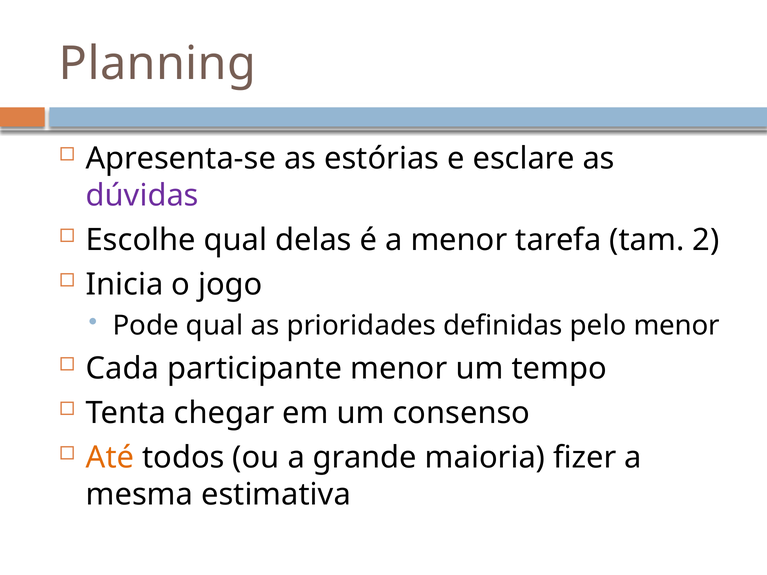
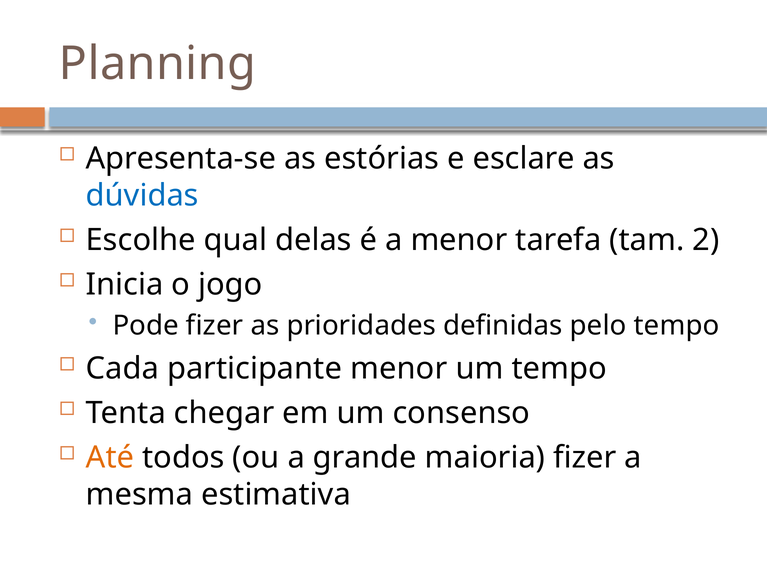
dúvidas colour: purple -> blue (142, 196)
Pode qual: qual -> fizer (215, 326)
pelo menor: menor -> tempo (677, 326)
